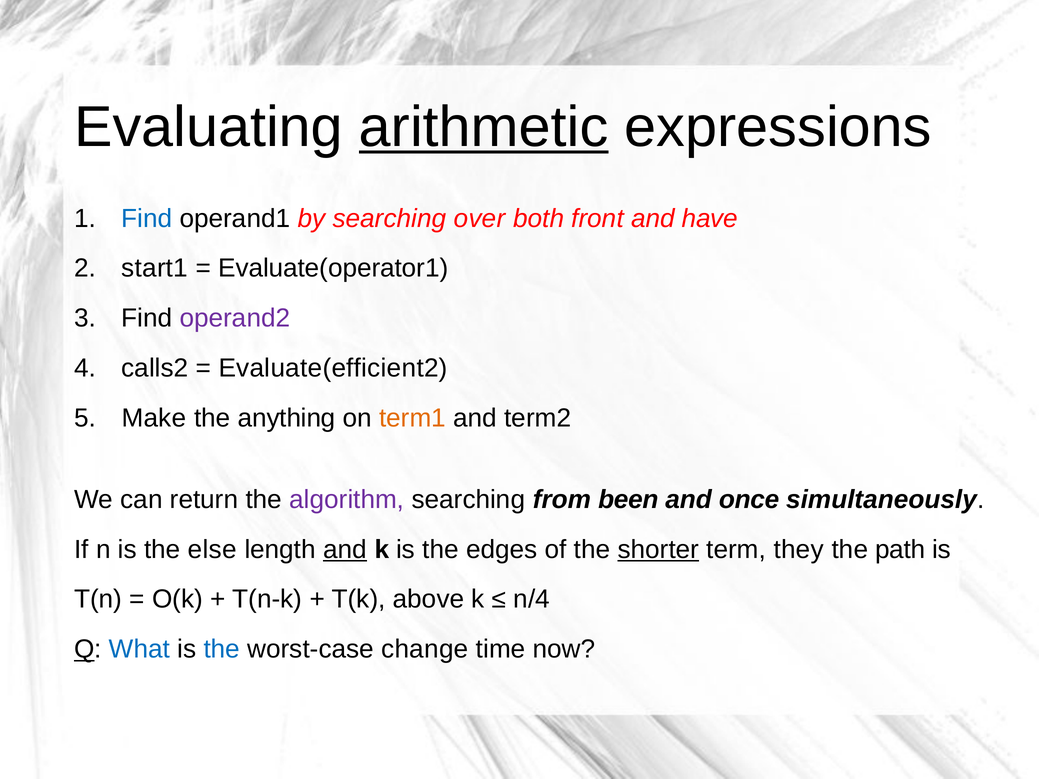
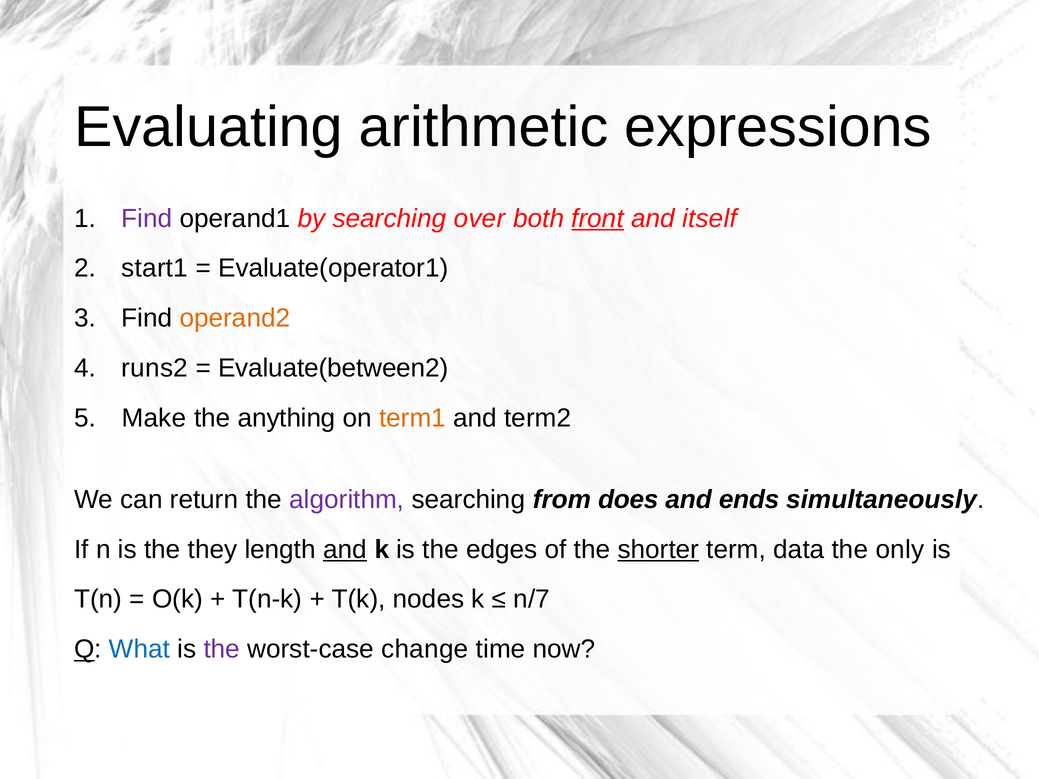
arithmetic underline: present -> none (484, 127)
Find colour: blue -> purple (147, 218)
front underline: none -> present (598, 218)
have: have -> itself (710, 218)
operand2 colour: purple -> orange (235, 318)
calls2: calls2 -> runs2 (155, 368)
Evaluate(efficient2: Evaluate(efficient2 -> Evaluate(between2 (333, 368)
been: been -> does (628, 500)
once: once -> ends (749, 500)
else: else -> they (212, 550)
they: they -> data (799, 550)
path: path -> only (900, 550)
above: above -> nodes (428, 599)
n/4: n/4 -> n/7 (532, 599)
the colour: blue -> purple (222, 649)
